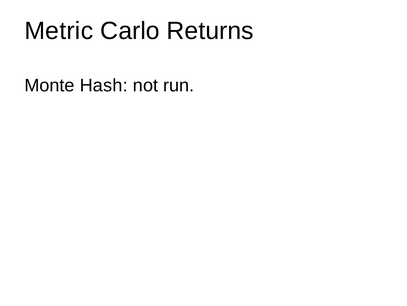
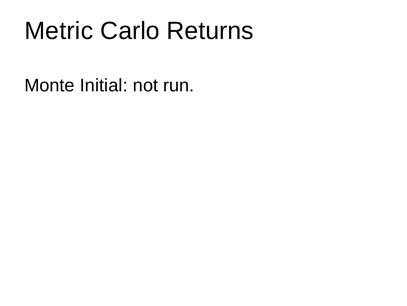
Hash: Hash -> Initial (104, 85)
